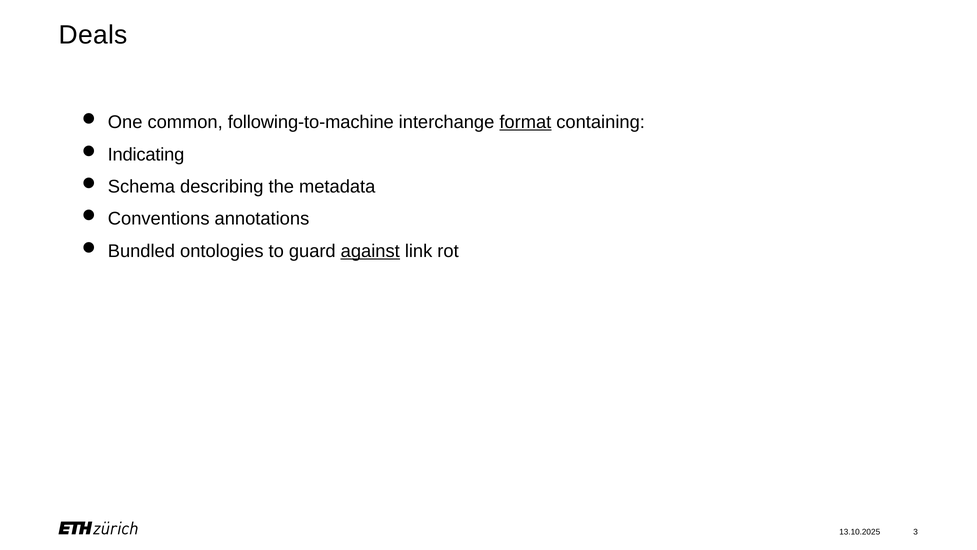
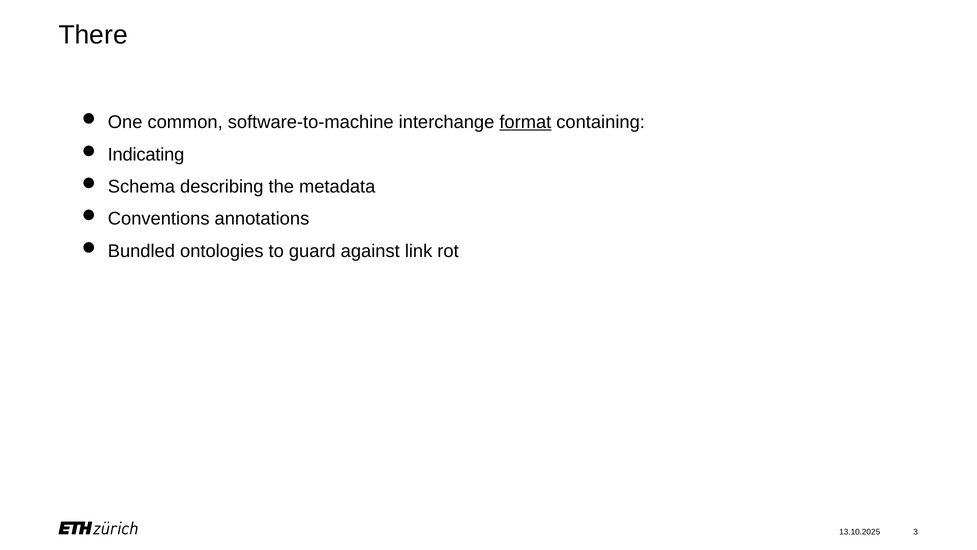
Deals: Deals -> There (93, 35)
following-to-machine: following-to-machine -> software-to-machine (311, 122)
against underline: present -> none (370, 251)
